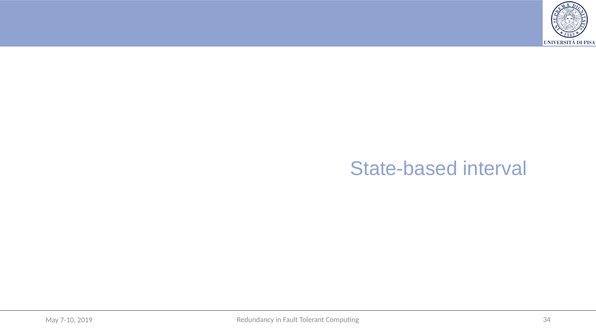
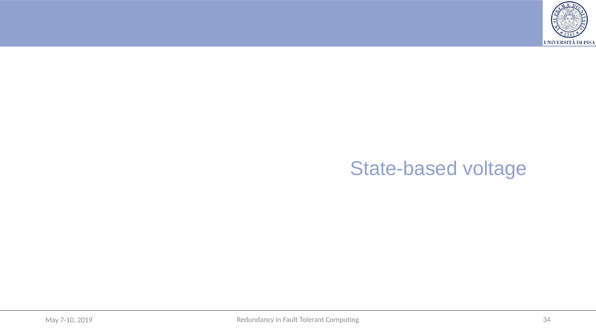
interval: interval -> voltage (495, 169)
